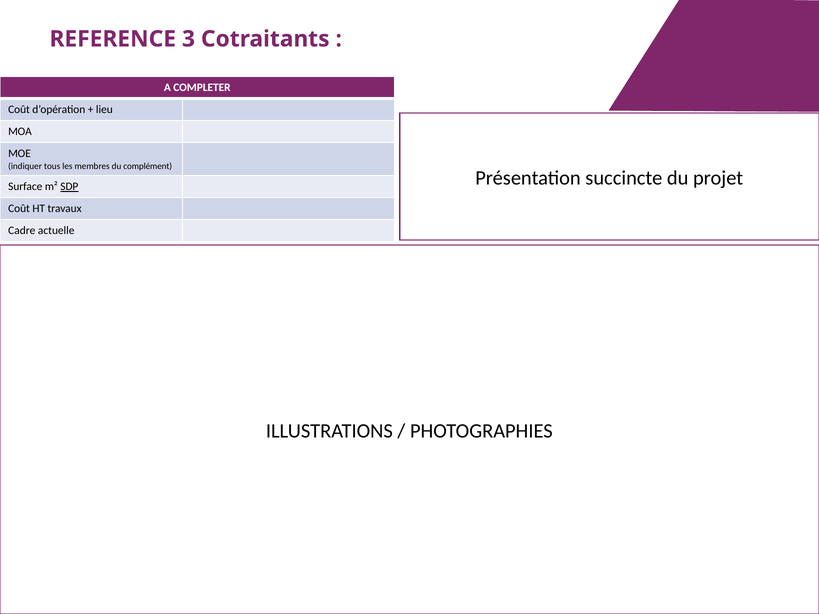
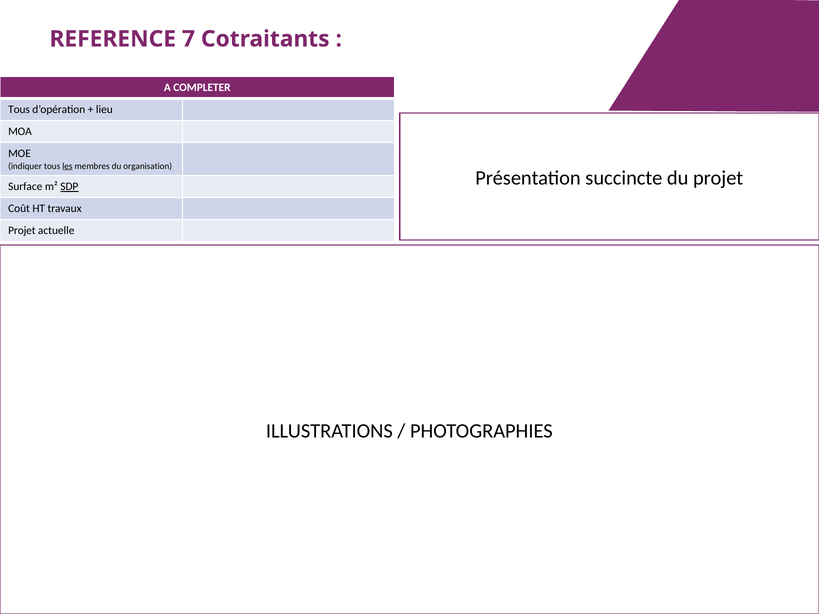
3: 3 -> 7 (188, 39)
Coût: Coût -> Tous (19, 110)
les underline: none -> present (67, 166)
complément: complément -> organisation (148, 166)
Cadre: Cadre -> Projet (22, 231)
